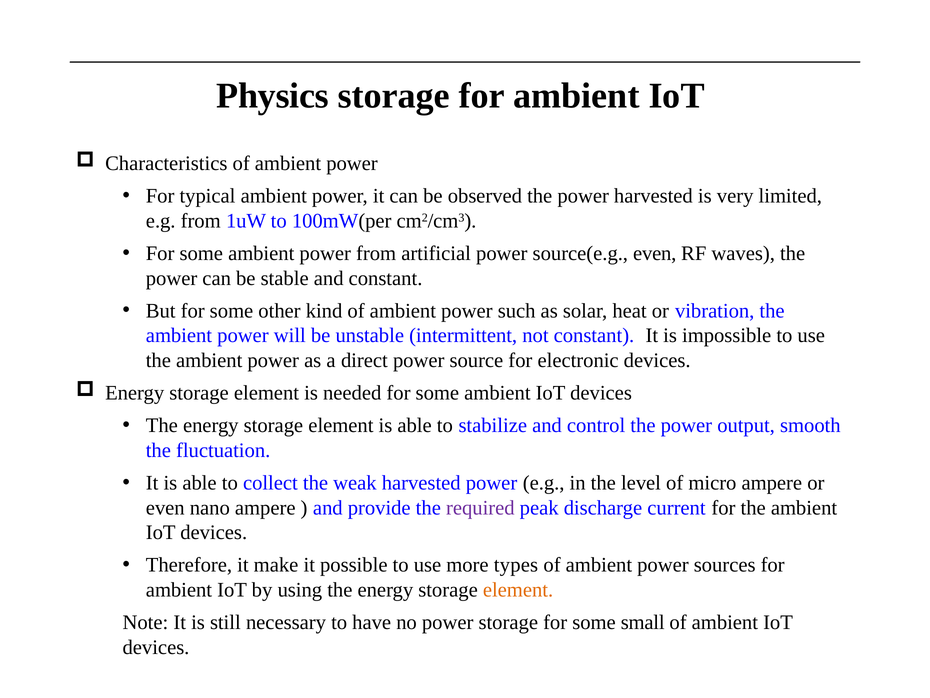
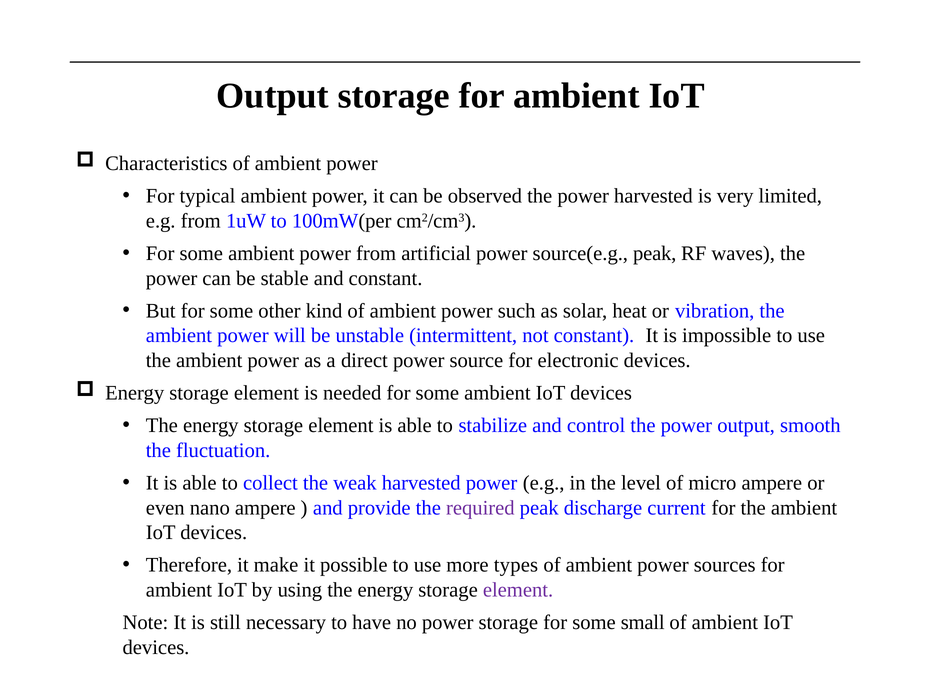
Physics: Physics -> Output (273, 95)
source(e.g even: even -> peak (655, 253)
element colour: orange -> purple (518, 590)
